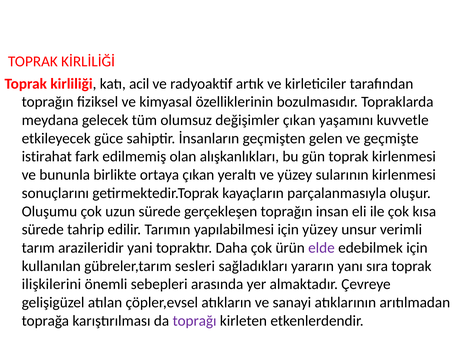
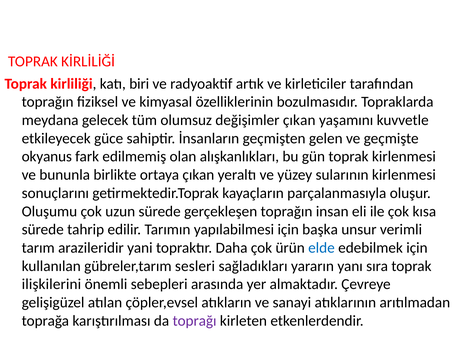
acil: acil -> biri (139, 84)
istirahat: istirahat -> okyanus (47, 157)
için yüzey: yüzey -> başka (320, 230)
elde colour: purple -> blue (321, 248)
